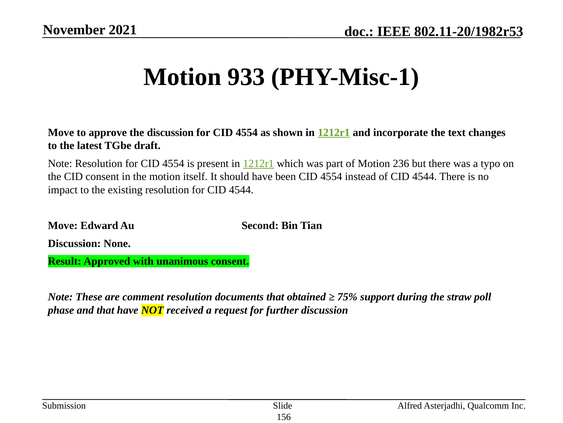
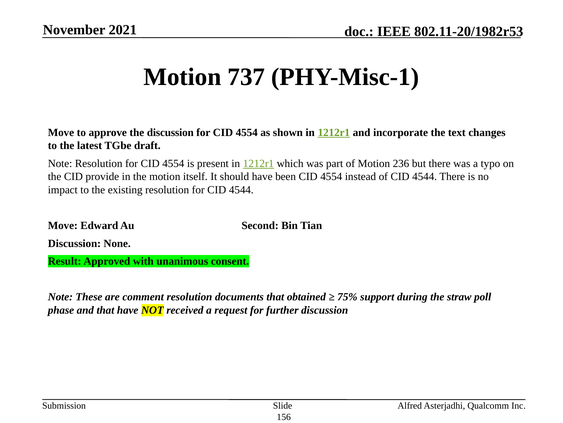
933: 933 -> 737 (246, 77)
CID consent: consent -> provide (102, 176)
